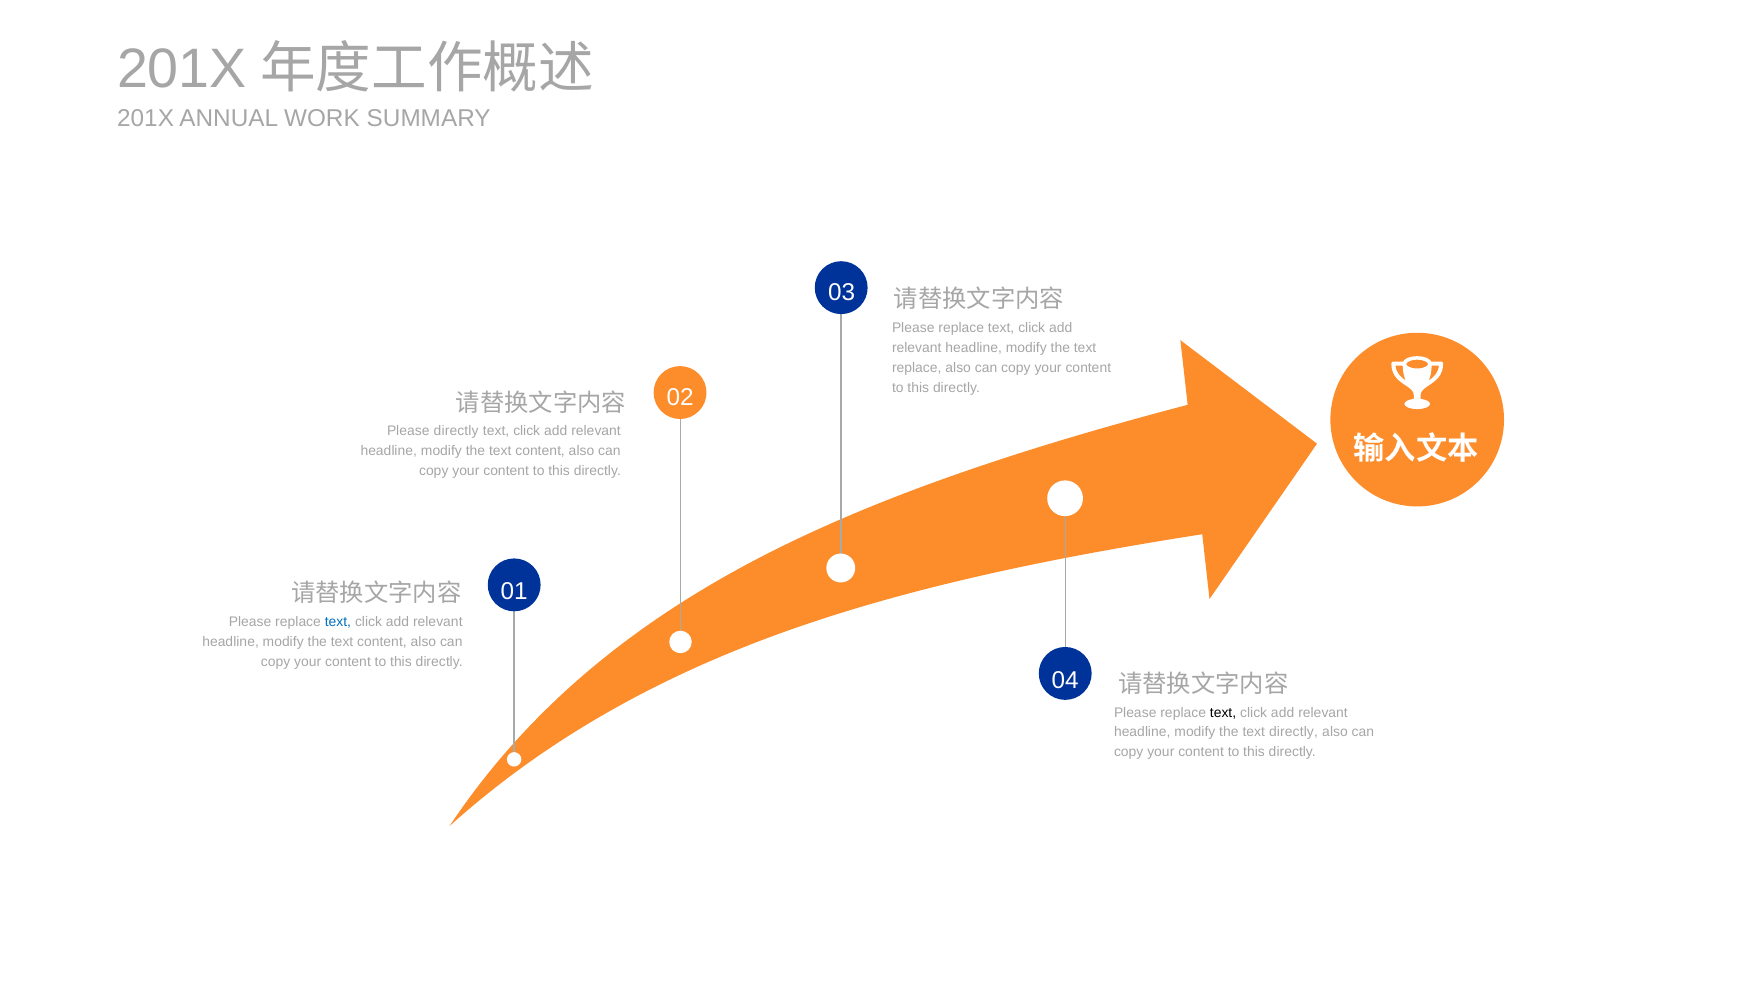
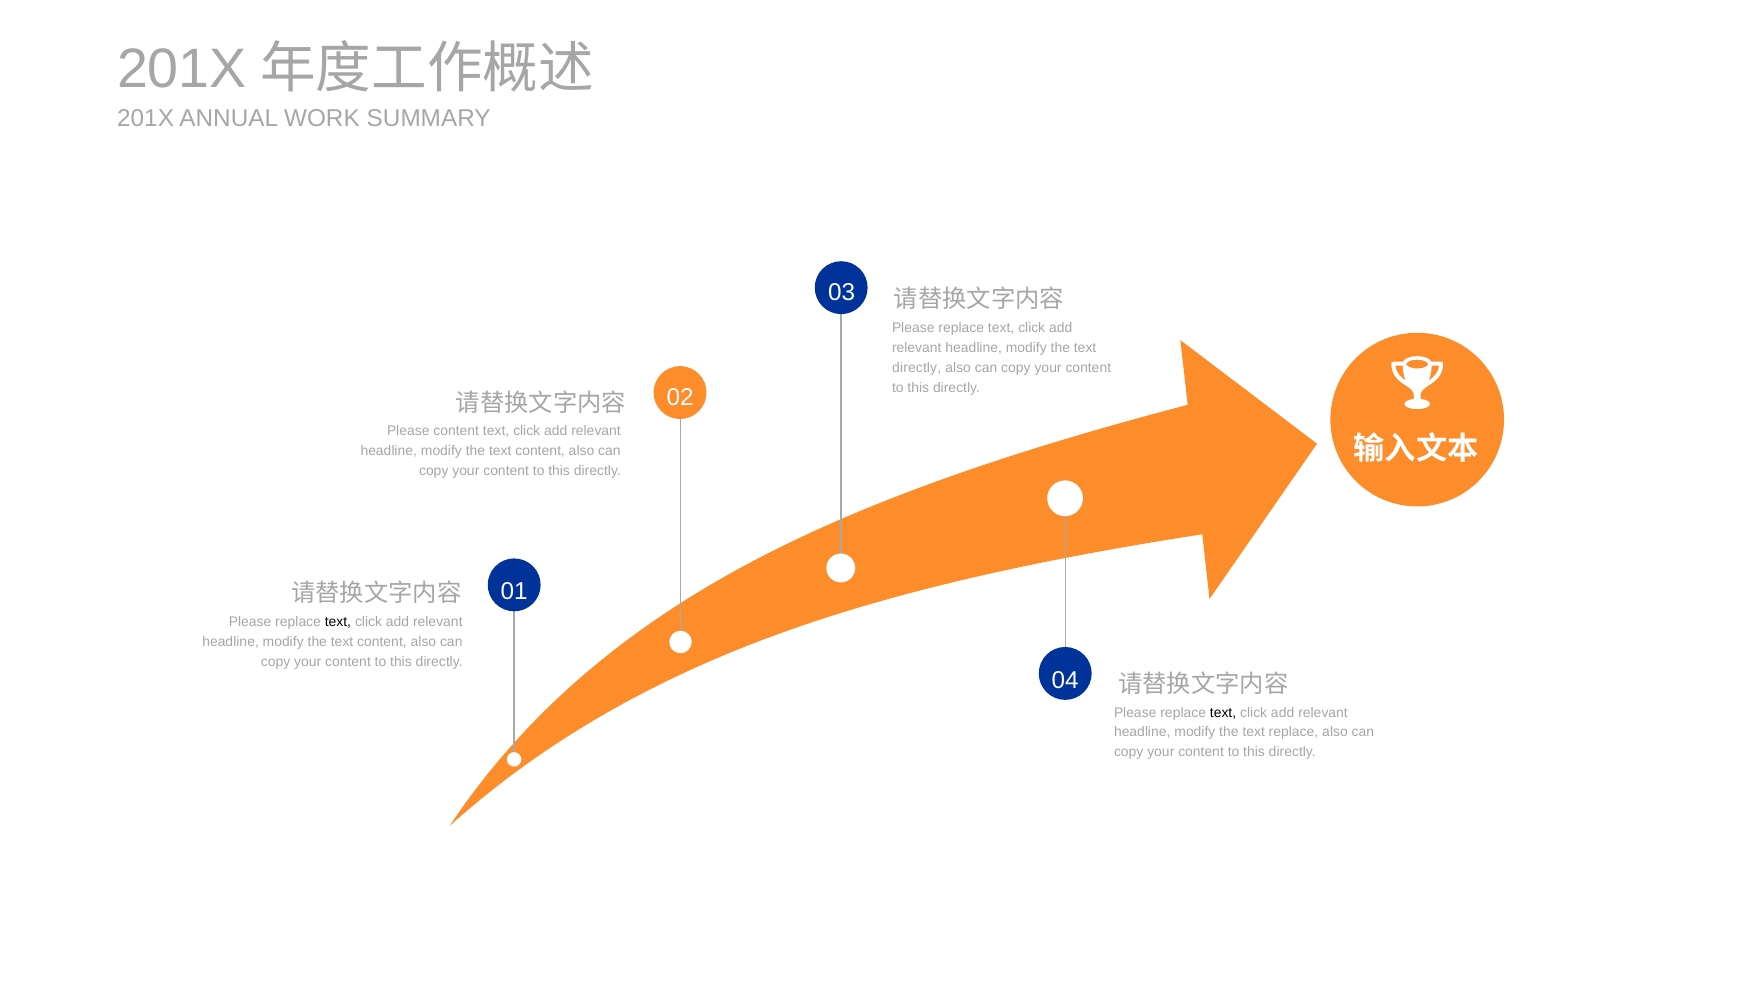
replace: replace -> directly (917, 368)
Please directly: directly -> content (456, 431)
text colour: blue -> black (338, 622)
text directly: directly -> replace (1294, 732)
